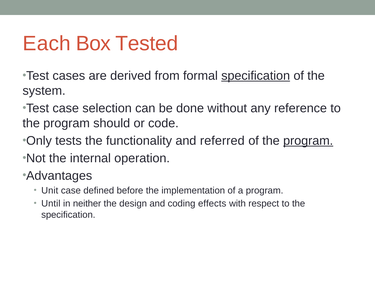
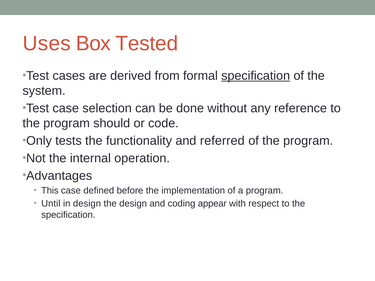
Each: Each -> Uses (47, 44)
program underline: present -> none (308, 141)
Unit: Unit -> This (50, 191)
in neither: neither -> design (87, 204)
effects: effects -> appear (212, 204)
